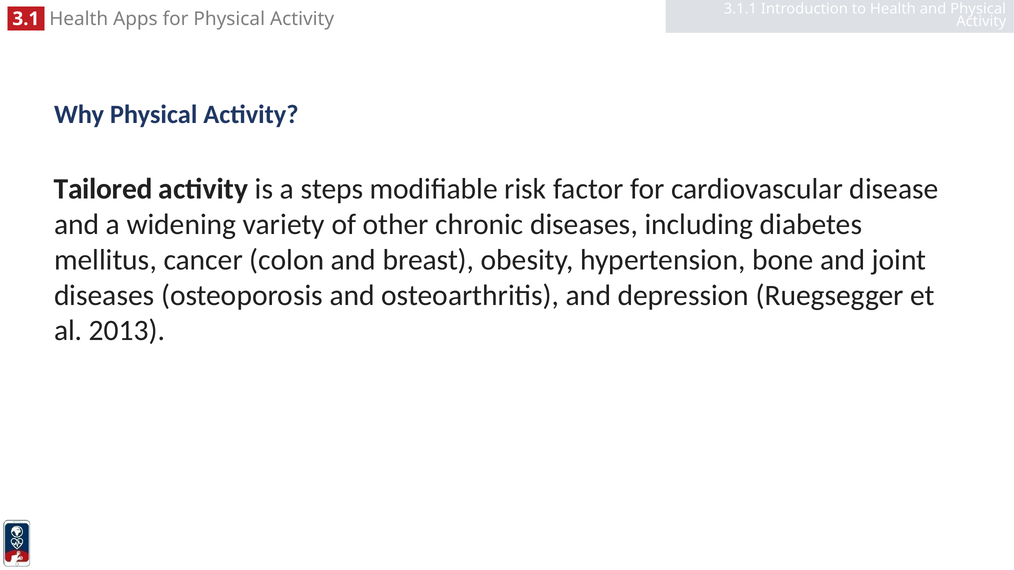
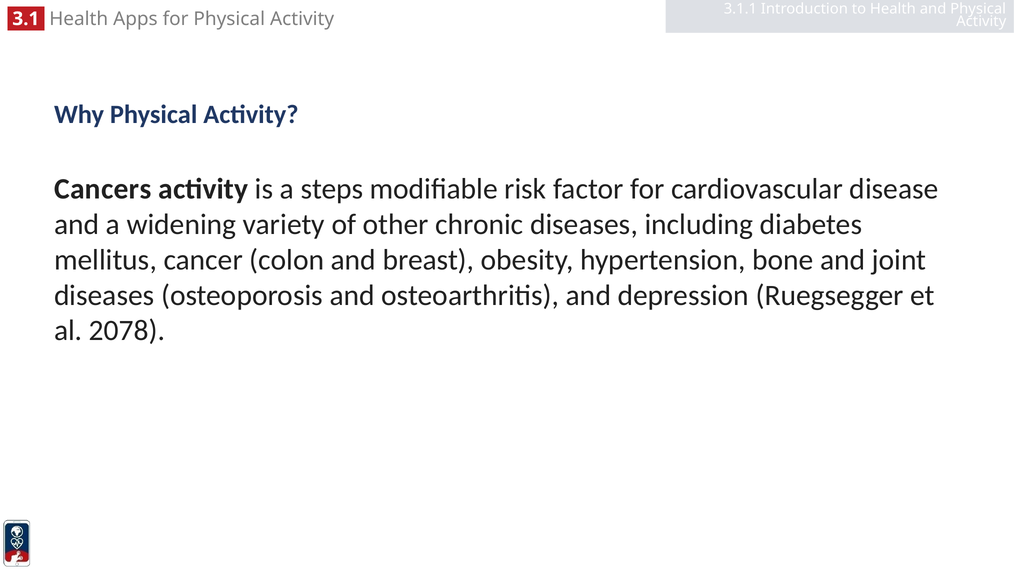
Tailored: Tailored -> Cancers (103, 189)
2013: 2013 -> 2078 (127, 331)
